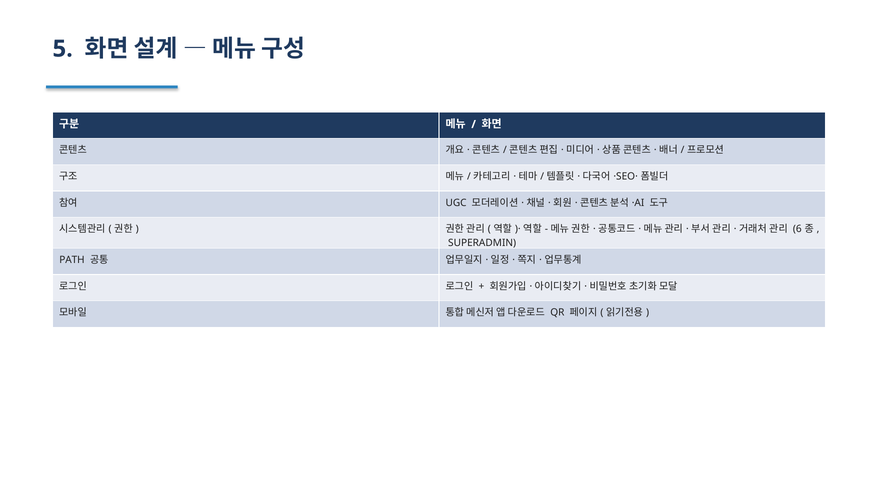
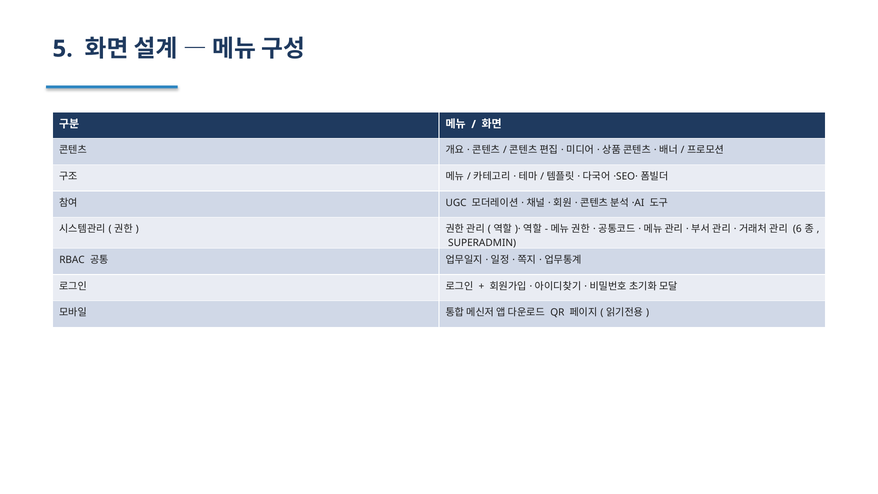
PATH: PATH -> RBAC (72, 260)
